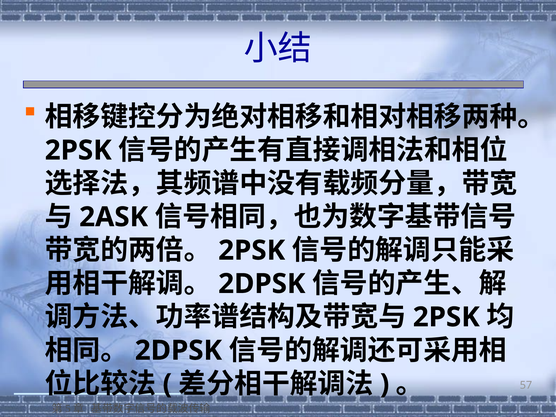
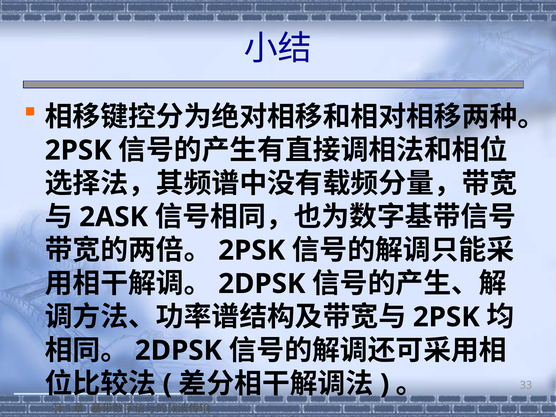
57: 57 -> 33 (526, 385)
